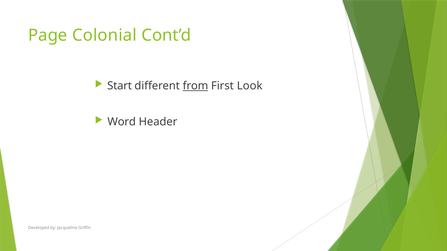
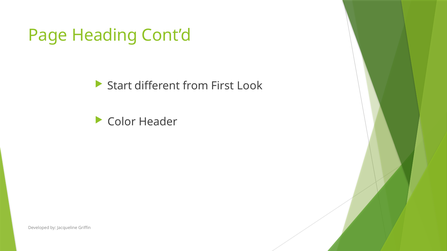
Colonial: Colonial -> Heading (105, 35)
from underline: present -> none (195, 86)
Word: Word -> Color (122, 122)
